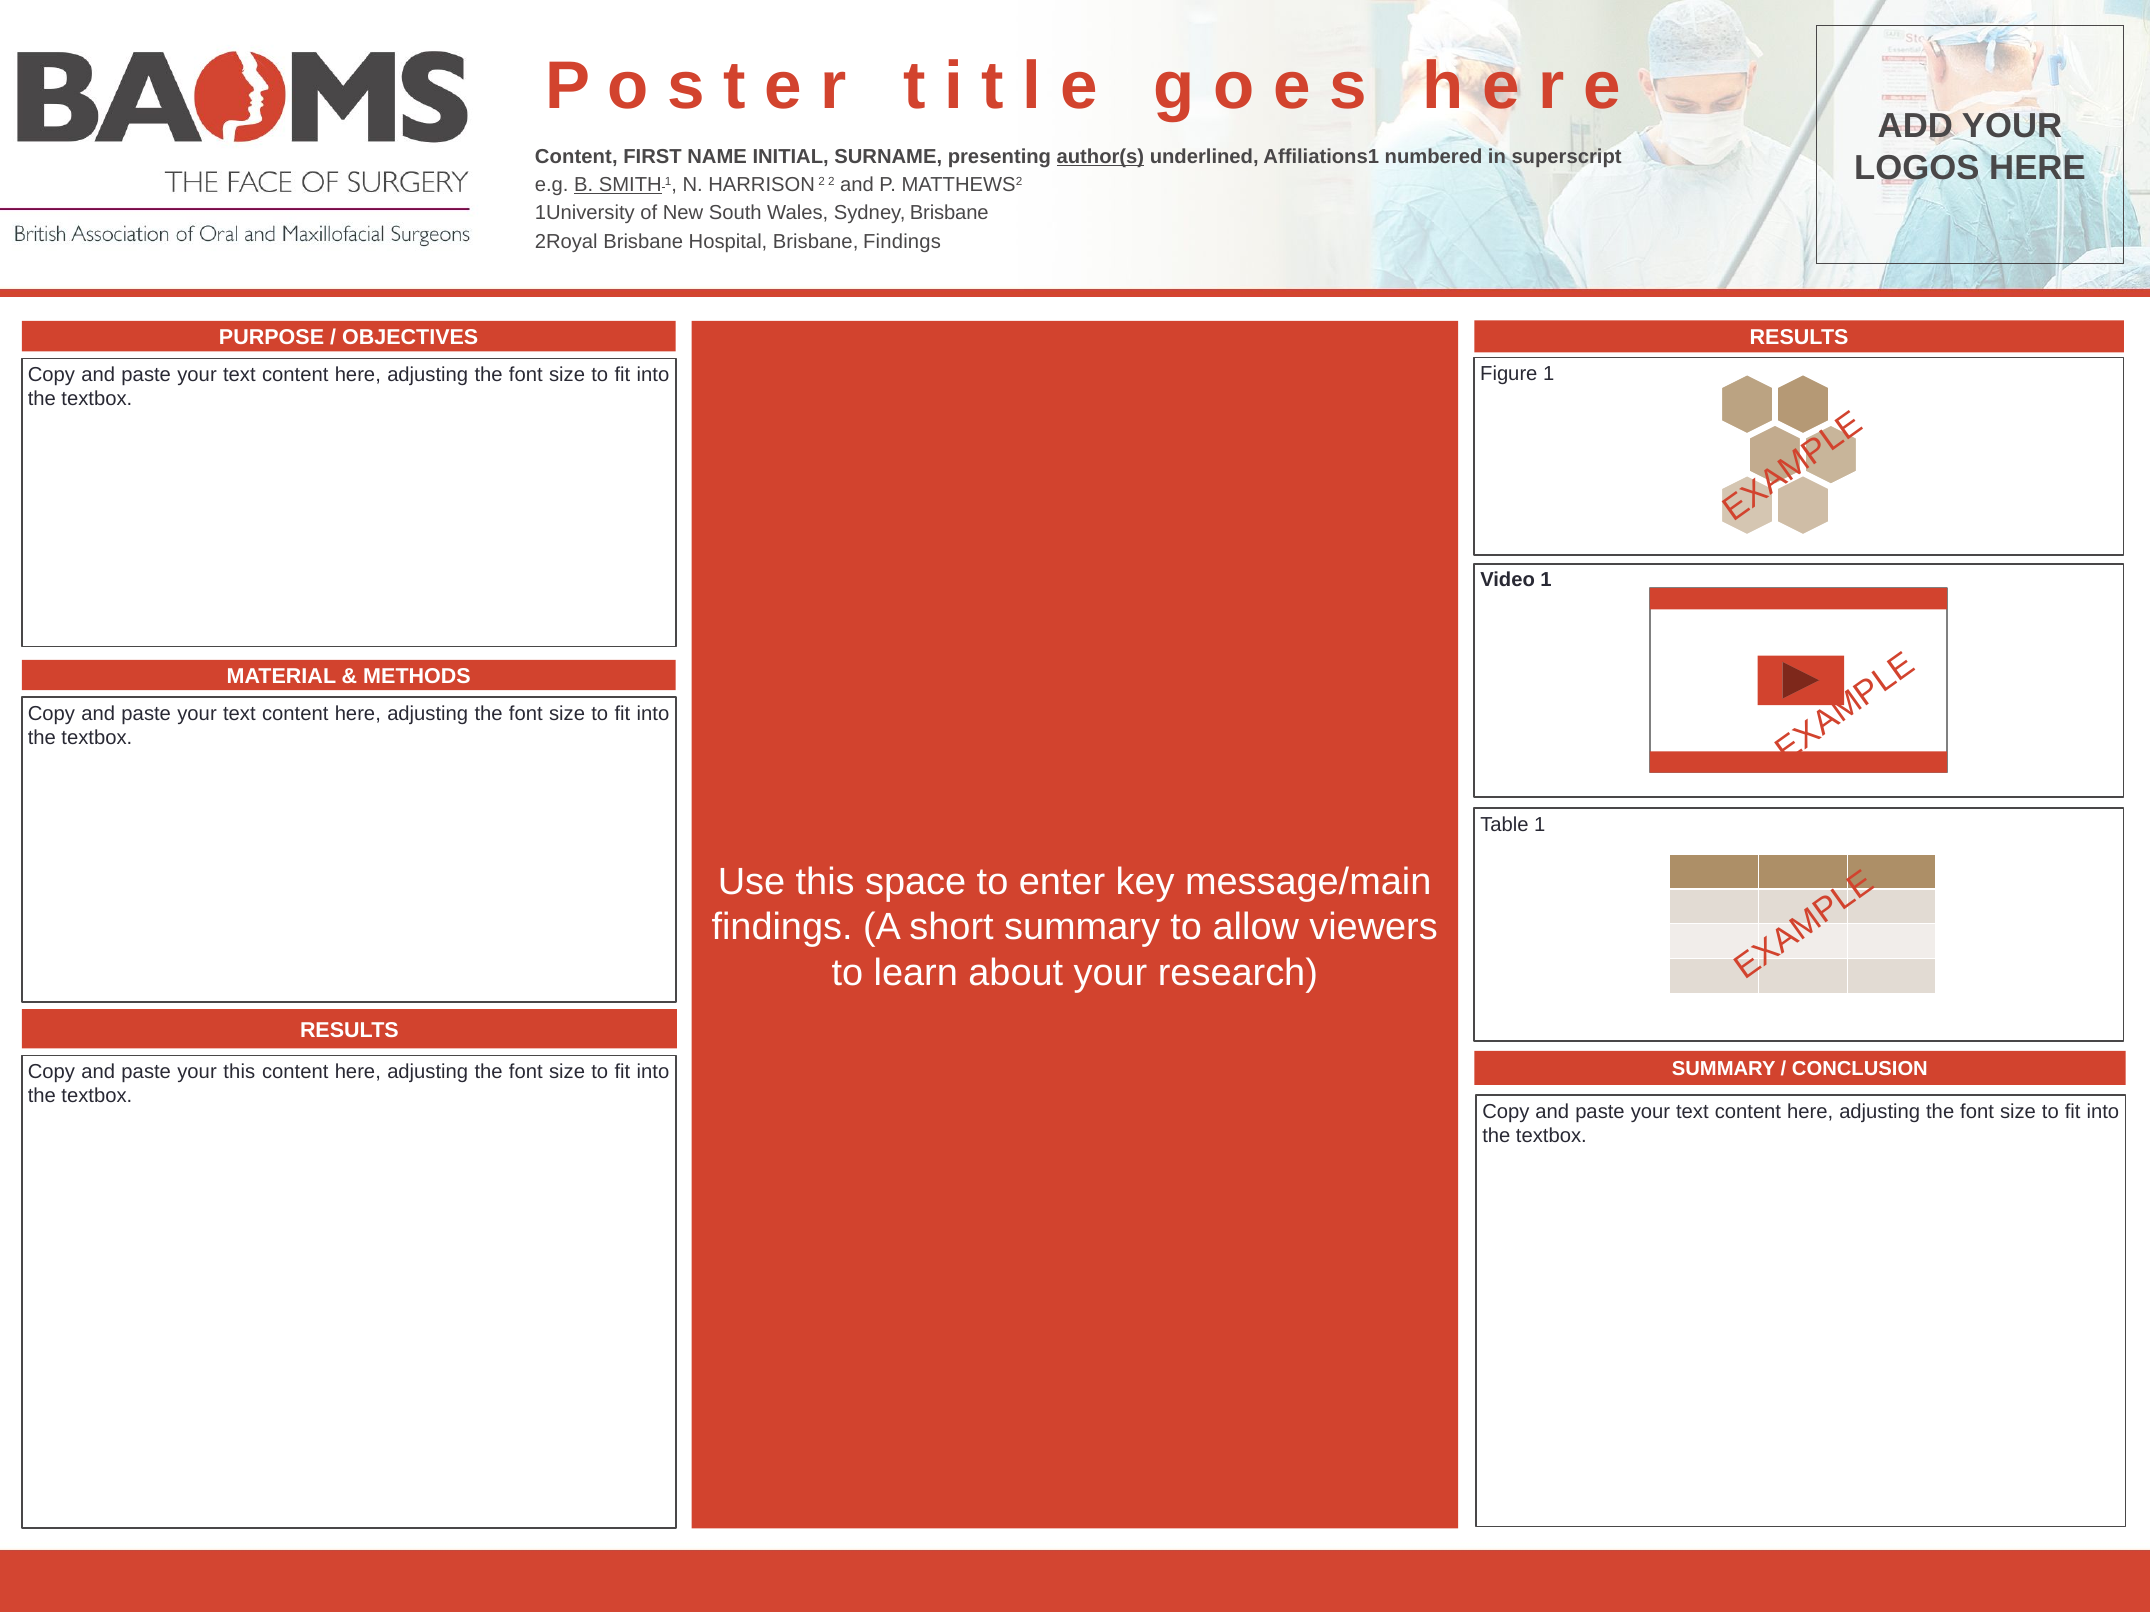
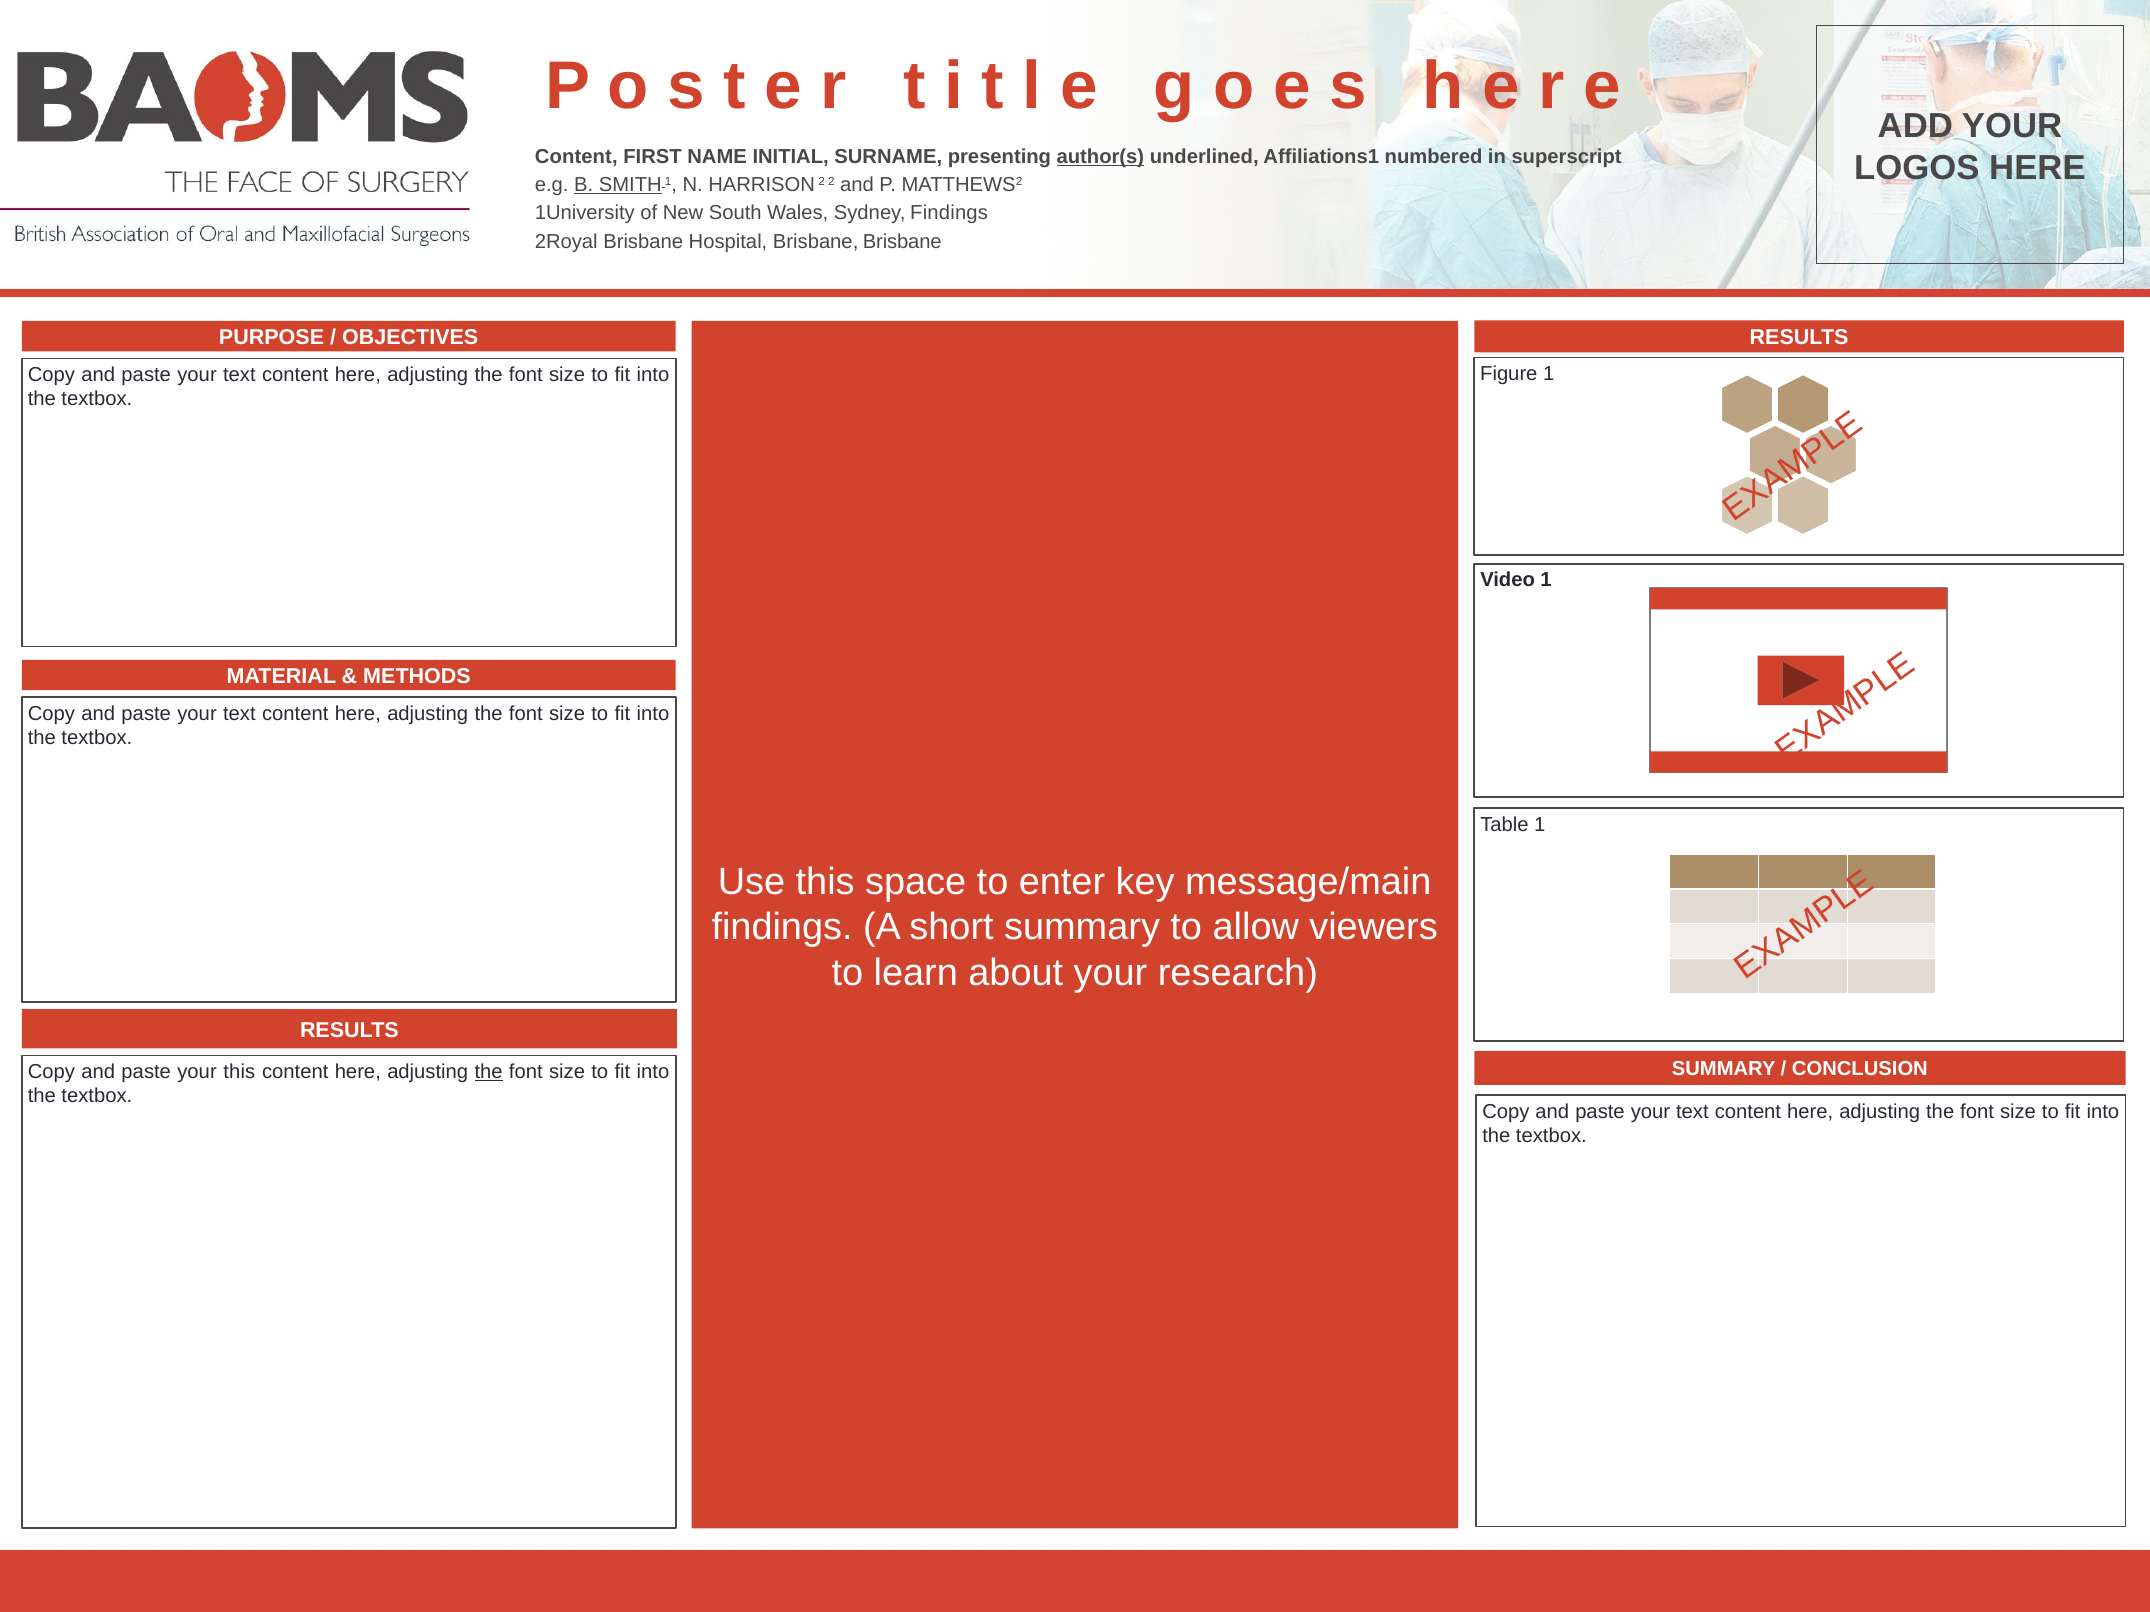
Sydney Brisbane: Brisbane -> Findings (949, 213)
Brisbane Findings: Findings -> Brisbane (902, 242)
the underline: none -> present (489, 1072)
